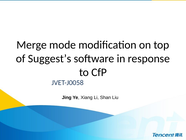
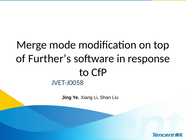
Suggest’s: Suggest’s -> Further’s (50, 58)
